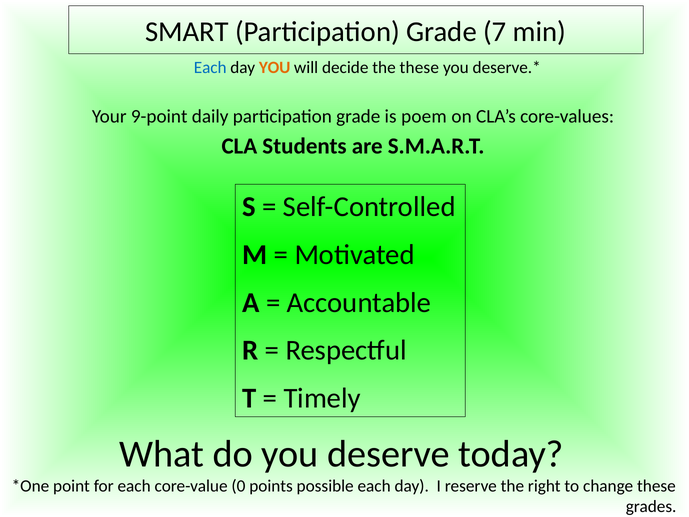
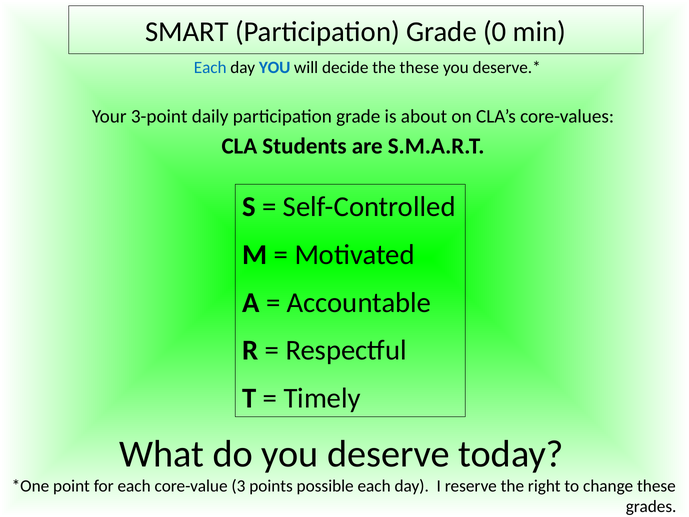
7: 7 -> 0 (495, 32)
YOU colour: orange -> blue (275, 67)
9-point: 9-point -> 3-point (159, 116)
poem: poem -> about (424, 116)
0: 0 -> 3 (238, 486)
